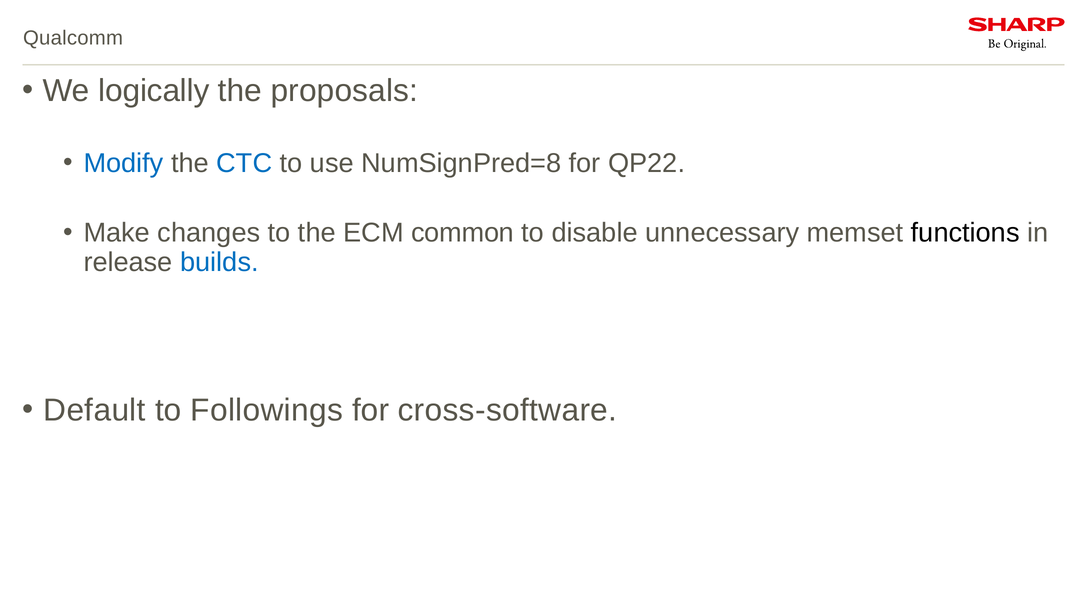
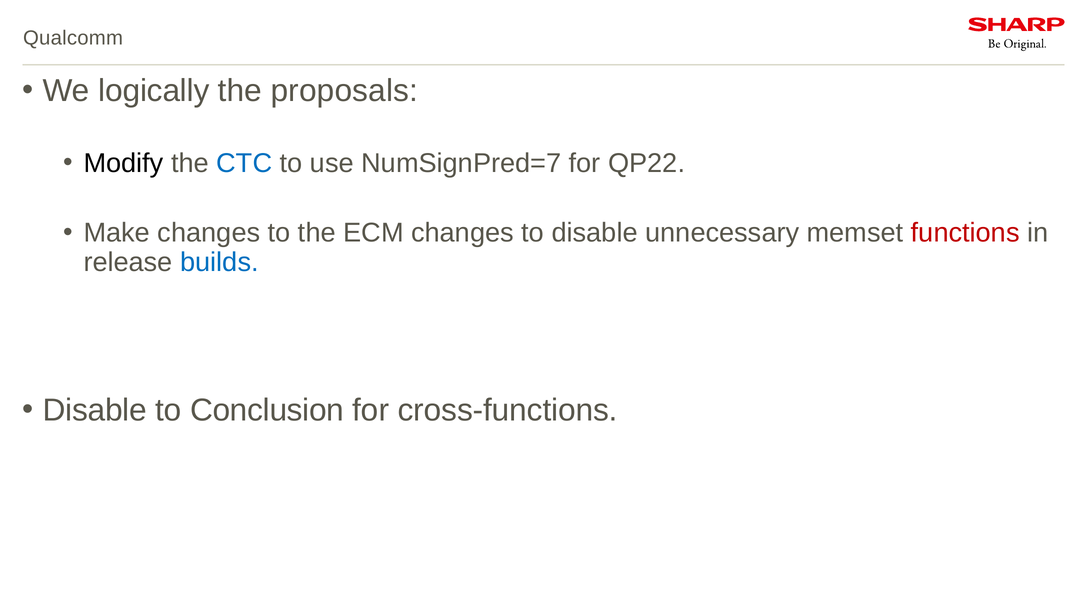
Modify colour: blue -> black (124, 163)
NumSignPred=8: NumSignPred=8 -> NumSignPred=7 (461, 163)
ECM common: common -> changes (462, 233)
functions colour: black -> red (965, 233)
Default: Default -> Disable (95, 411)
Followings: Followings -> Conclusion (267, 411)
cross-software: cross-software -> cross-functions (508, 411)
